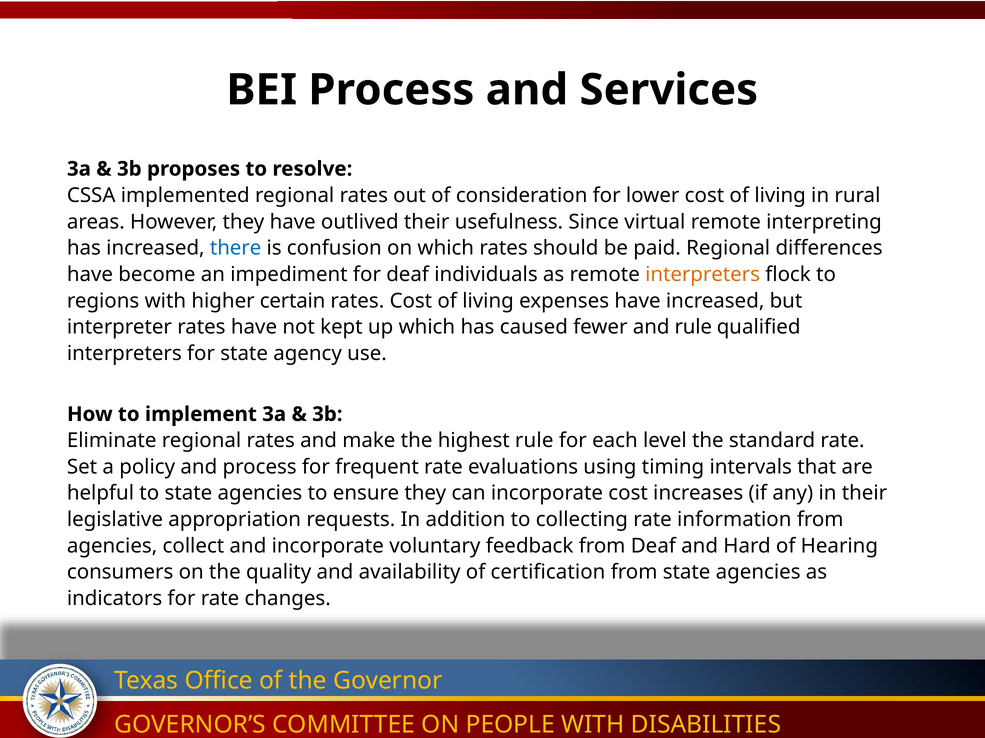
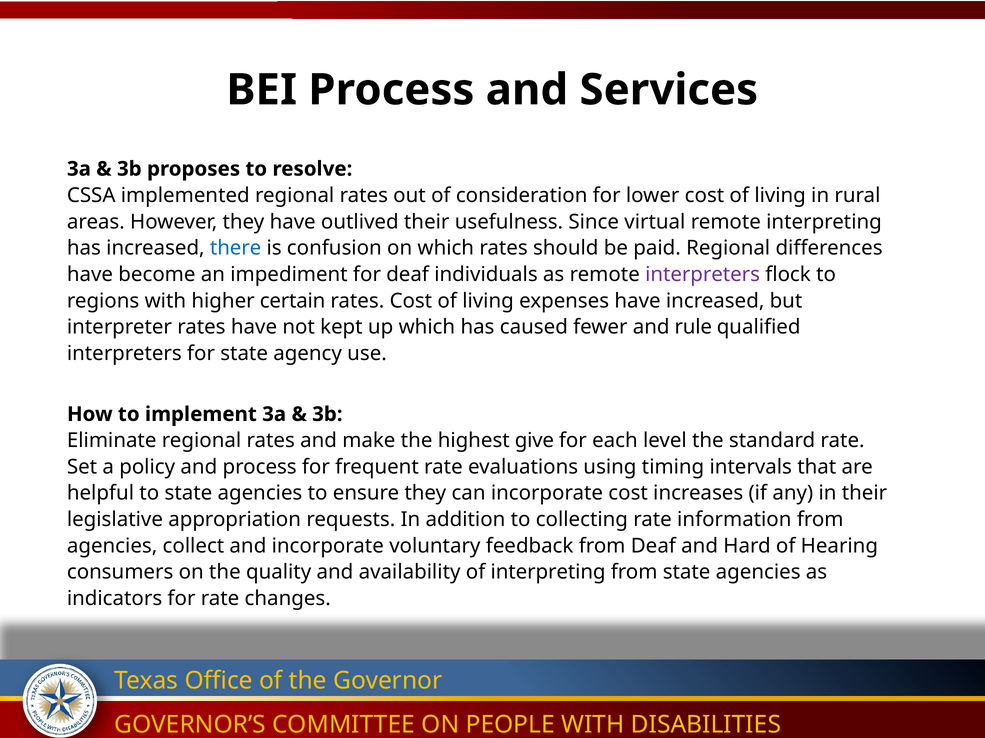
interpreters colour: orange -> purple (703, 275)
highest rule: rule -> give (534, 441)
of certification: certification -> interpreting (548, 573)
